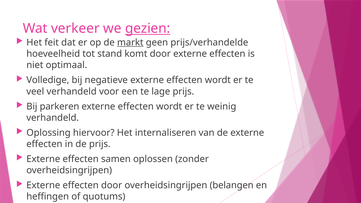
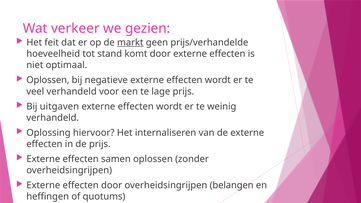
gezien underline: present -> none (148, 28)
Volledige: Volledige -> Oplossen (48, 80)
parkeren: parkeren -> uitgaven (59, 106)
